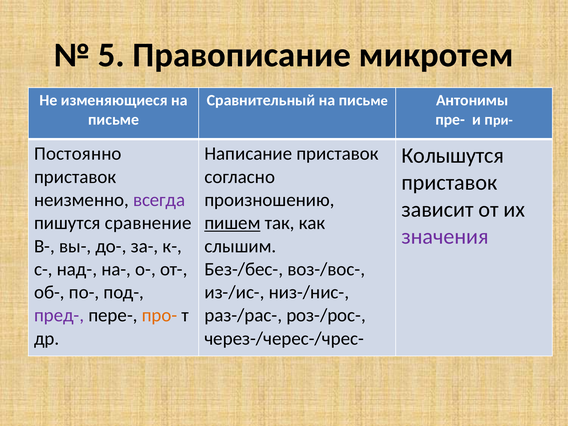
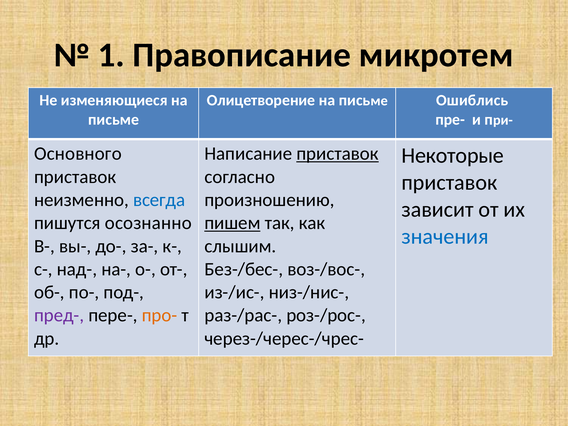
5: 5 -> 1 (111, 55)
Сравнительный: Сравнительный -> Олицетворение (261, 100)
Антонимы: Антонимы -> Ошиблись (472, 100)
Постоянно: Постоянно -> Основного (78, 154)
приставок underline: none -> present (338, 154)
Колышутся: Колышутся -> Некоторые (453, 156)
всегда colour: purple -> blue (159, 200)
сравнение: сравнение -> осознанно (148, 223)
значения colour: purple -> blue (445, 237)
